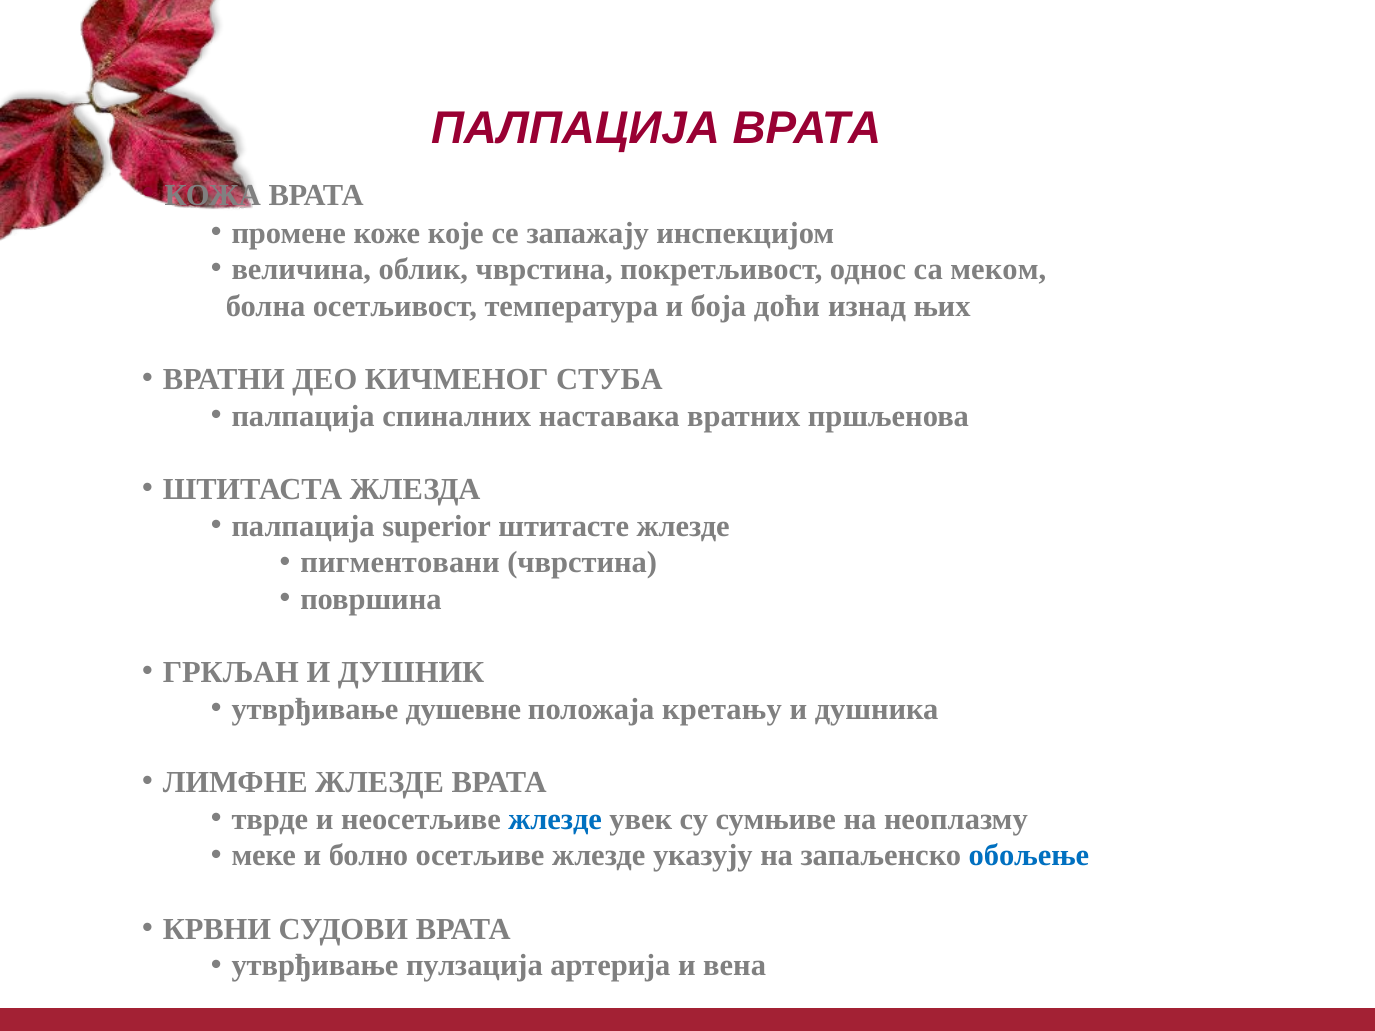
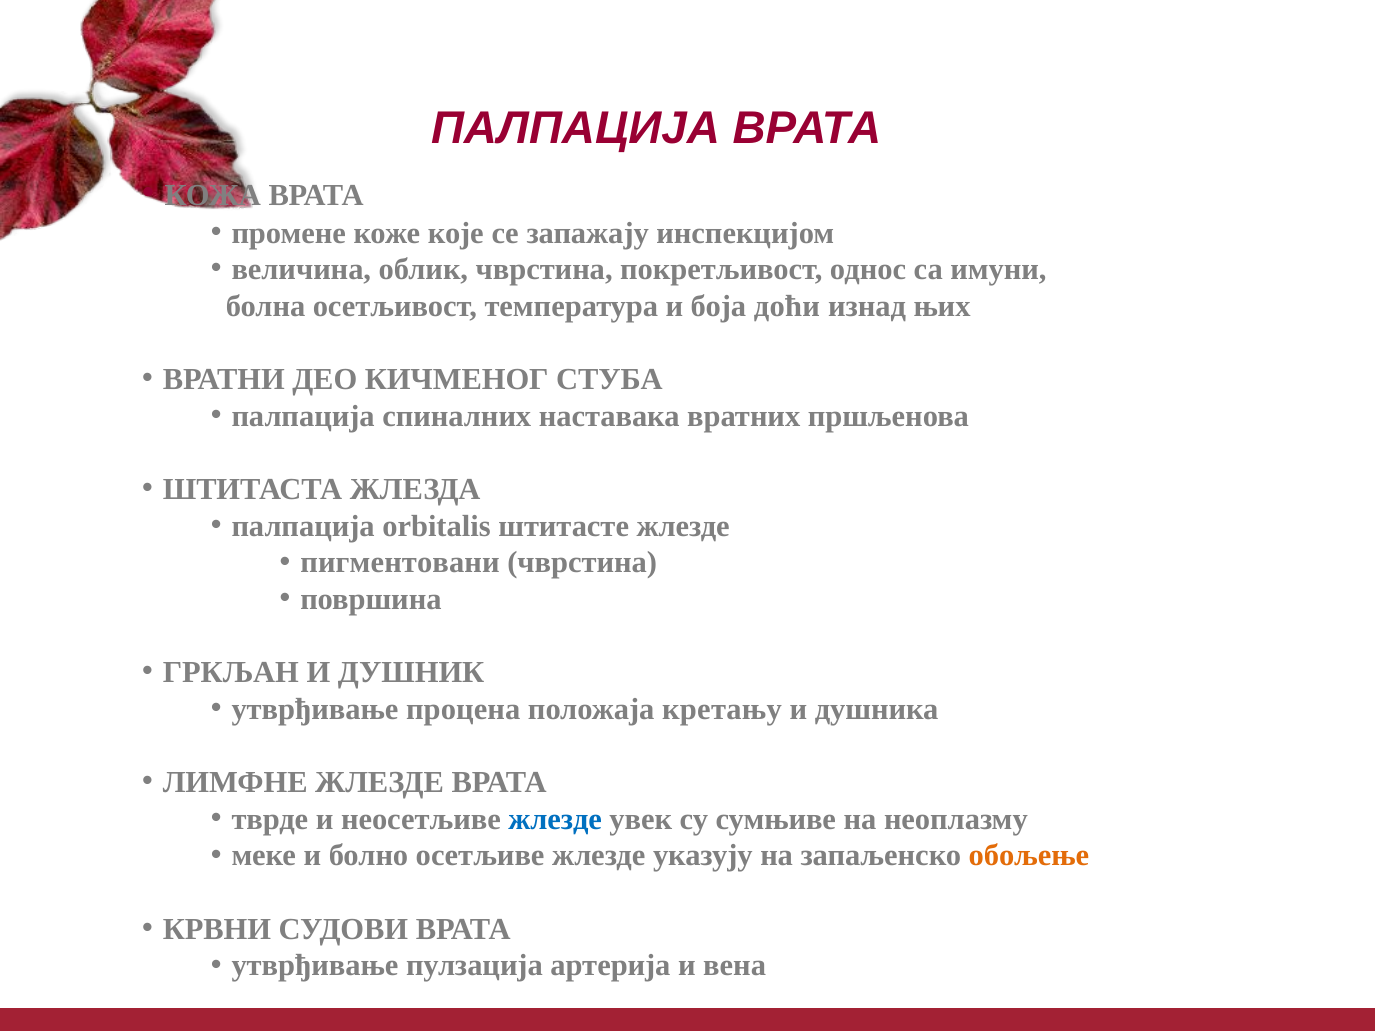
меком: меком -> имуни (998, 270)
superior: superior -> orbitalis (436, 526)
душевне: душевне -> процена (463, 709)
обољење colour: blue -> orange (1029, 856)
